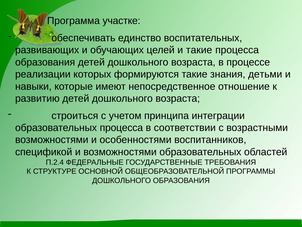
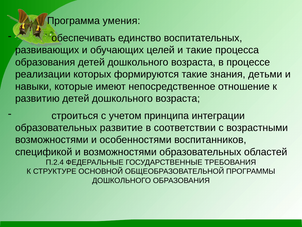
участке: участке -> умения (121, 21)
образовательных процесса: процесса -> развитие (121, 127)
